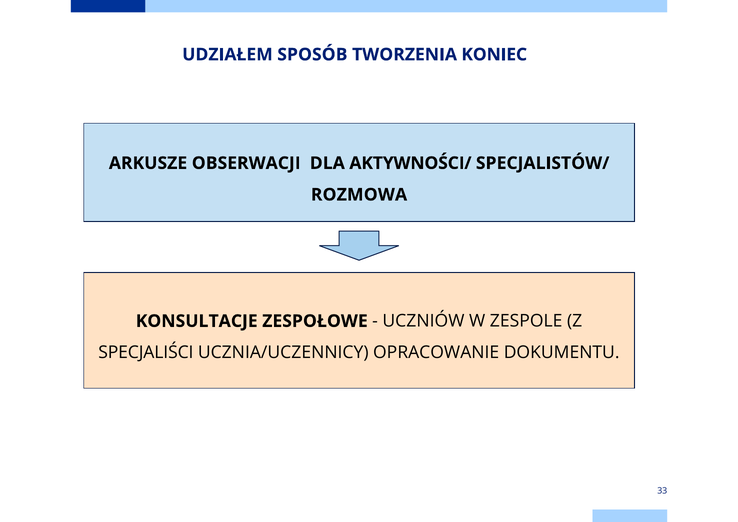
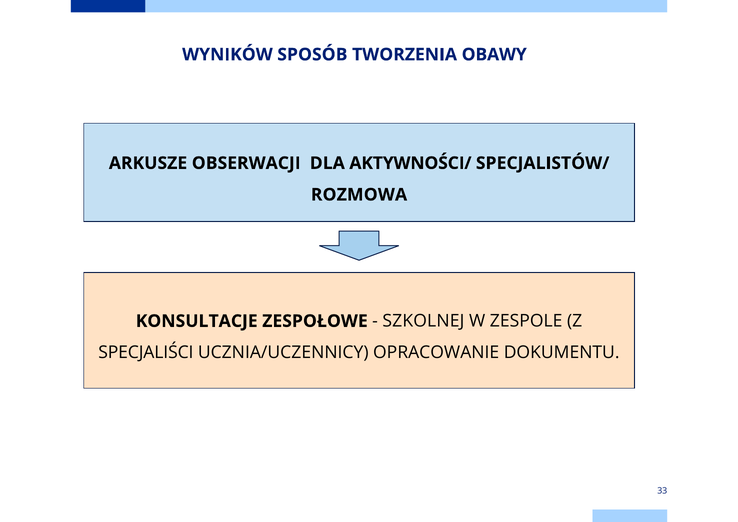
UDZIAŁEM: UDZIAŁEM -> WYNIKÓW (227, 55)
KONIEC: KONIEC -> OBAWY (494, 55)
UCZNIÓW: UCZNIÓW -> SZKOLNEJ (423, 321)
